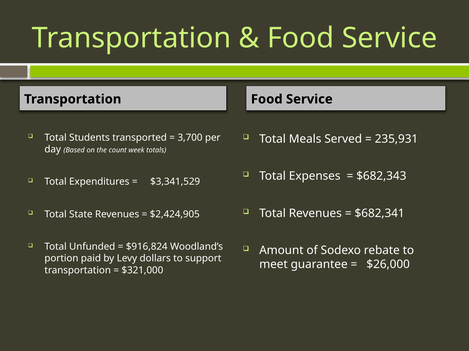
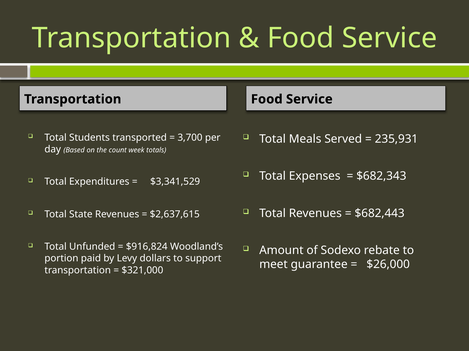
$682,341: $682,341 -> $682,443 (380, 214)
$2,424,905: $2,424,905 -> $2,637,615 (175, 215)
